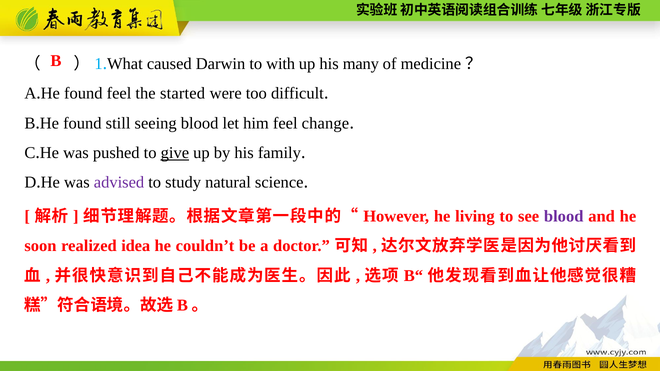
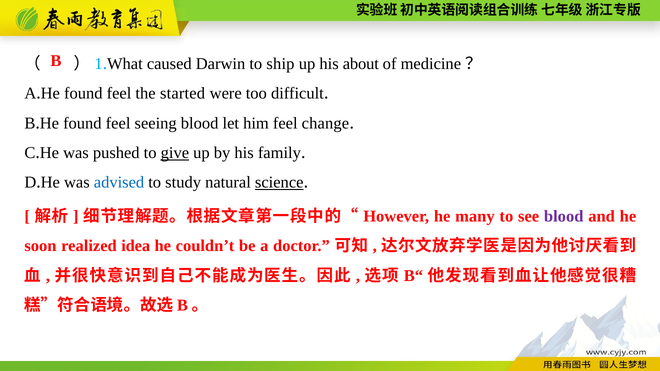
with: with -> ship (280, 64)
many: many -> about (361, 64)
still: still -> feel (118, 123)
advised colour: purple -> blue (119, 183)
science underline: none -> present (279, 183)
living: living -> many (475, 217)
